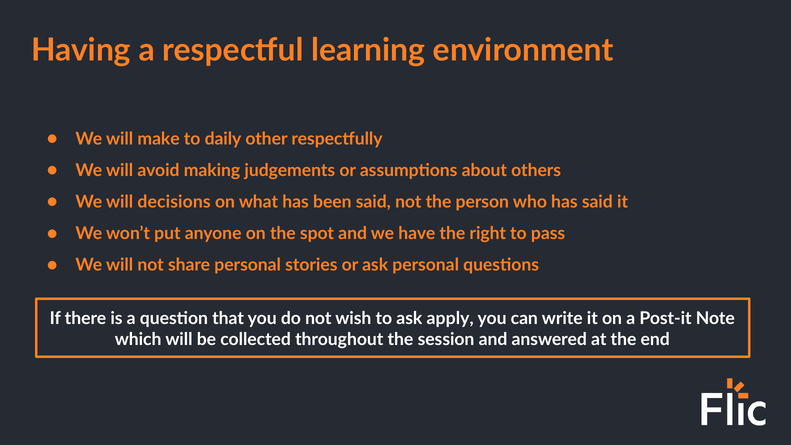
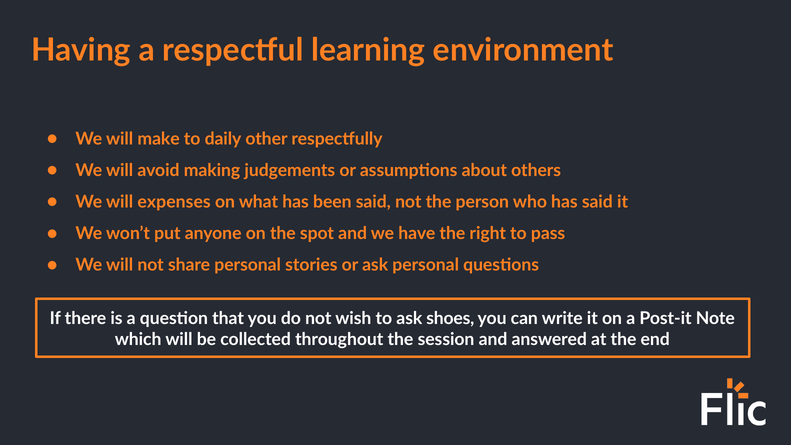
decisions: decisions -> expenses (174, 202)
apply: apply -> shoes (450, 318)
